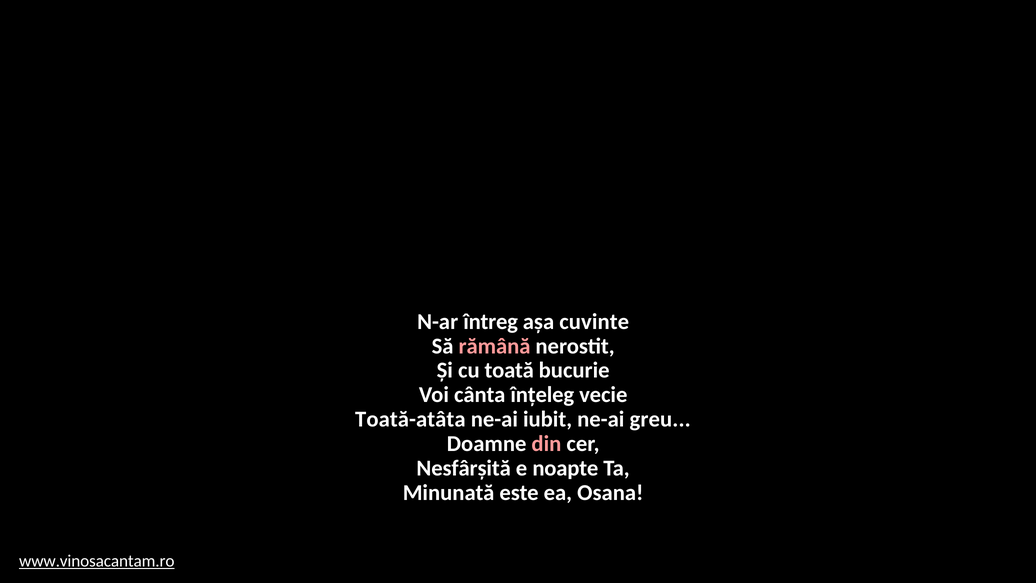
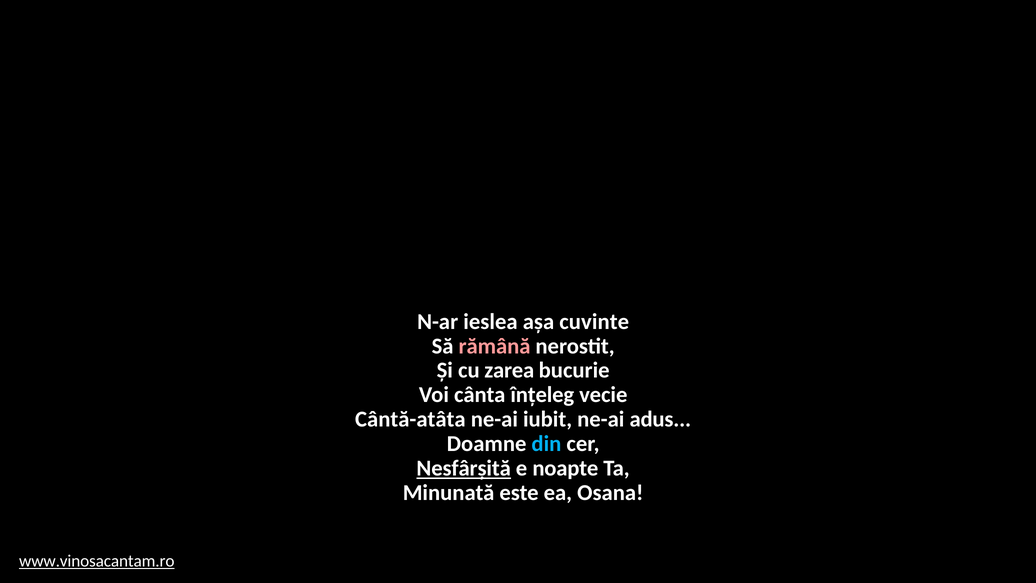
întreg: întreg -> ieslea (490, 321)
toată: toată -> zarea (509, 370)
Toată-atâta: Toată-atâta -> Cântă-atâta (410, 419)
greu: greu -> adus (660, 419)
din colour: pink -> light blue (546, 444)
Nesfârșită underline: none -> present (464, 468)
